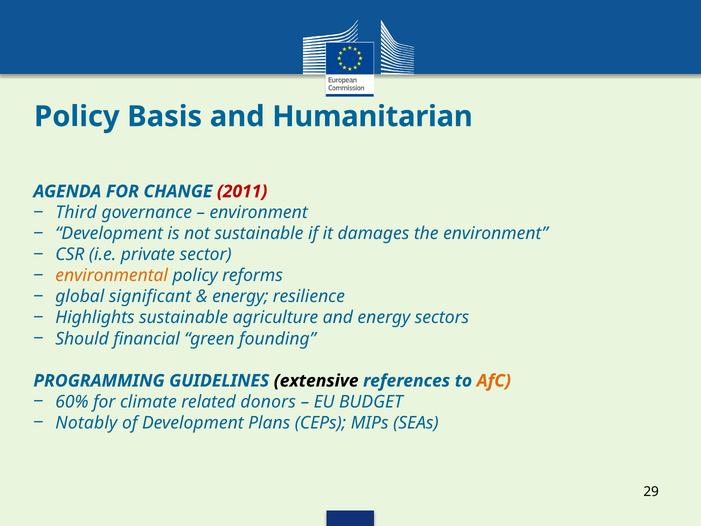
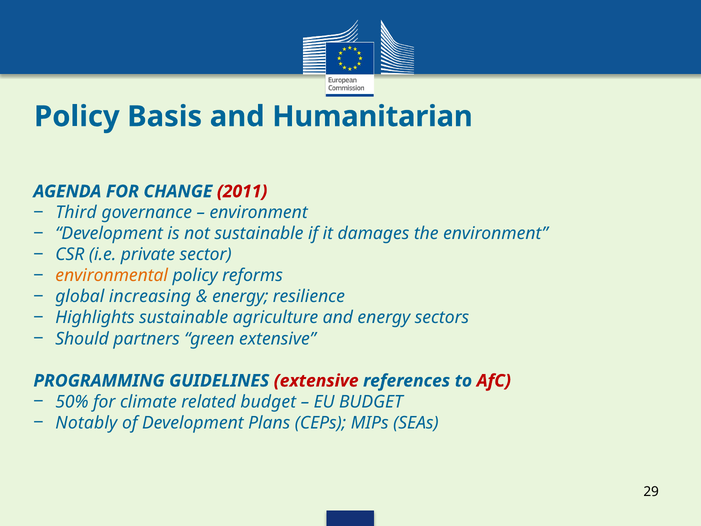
significant: significant -> increasing (150, 297)
financial: financial -> partners (147, 339)
green founding: founding -> extensive (278, 339)
extensive colour: black -> red (316, 381)
AfC colour: orange -> red (494, 381)
60%: 60% -> 50% (72, 402)
related donors: donors -> budget (268, 402)
